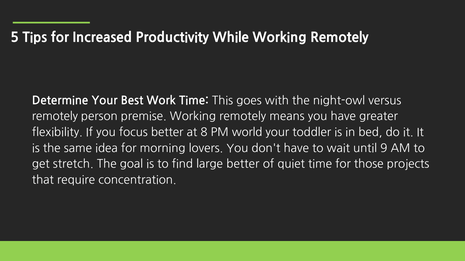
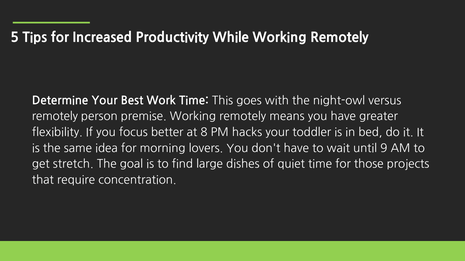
world: world -> hacks (247, 133)
large better: better -> dishes (243, 164)
